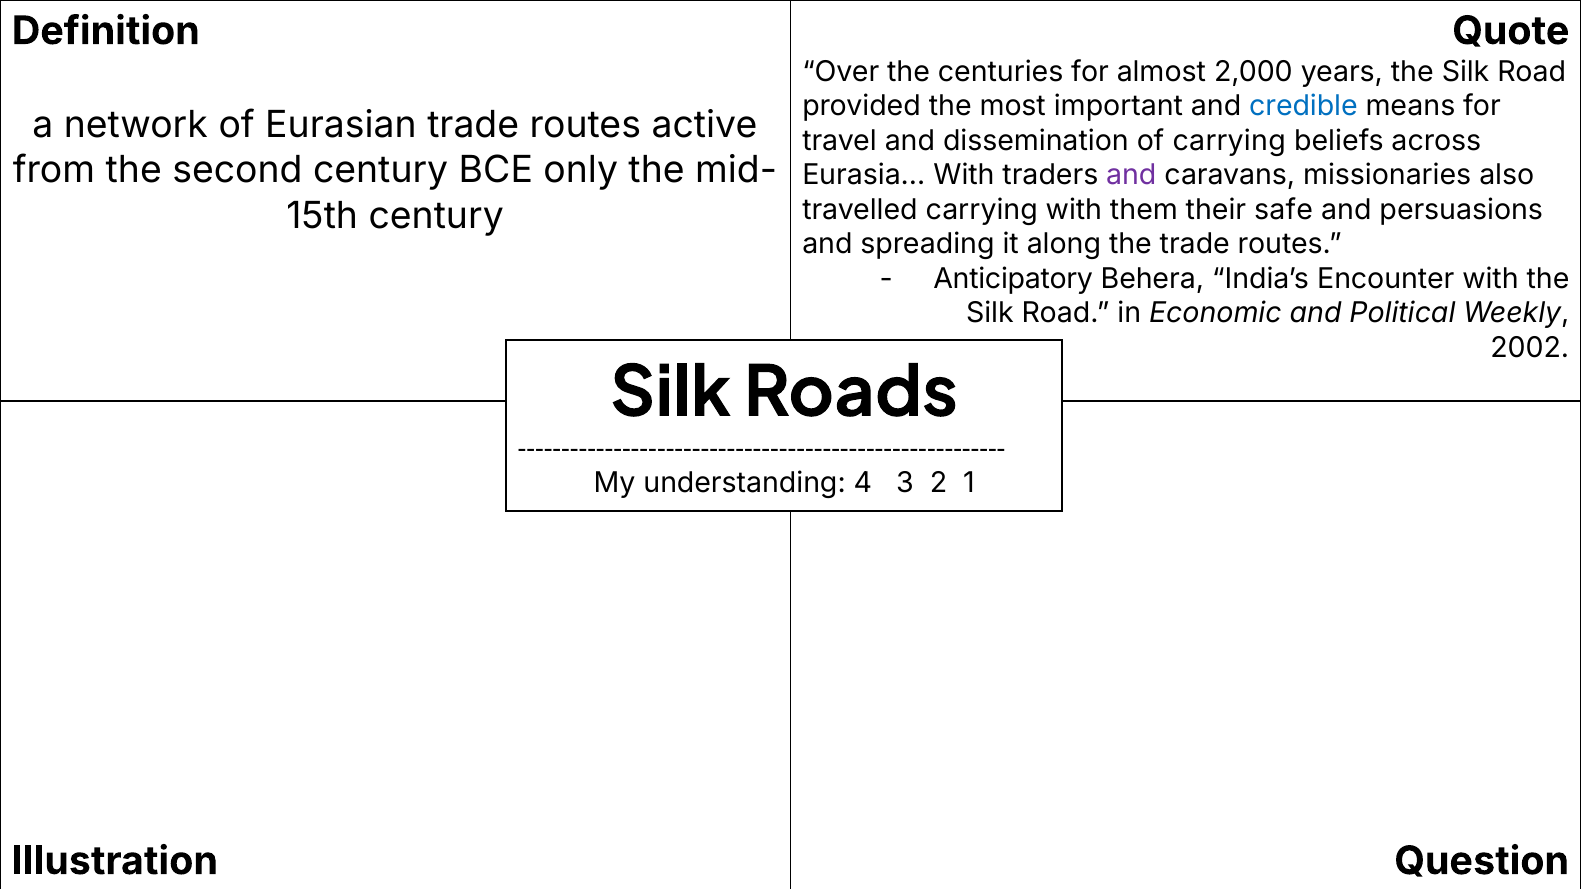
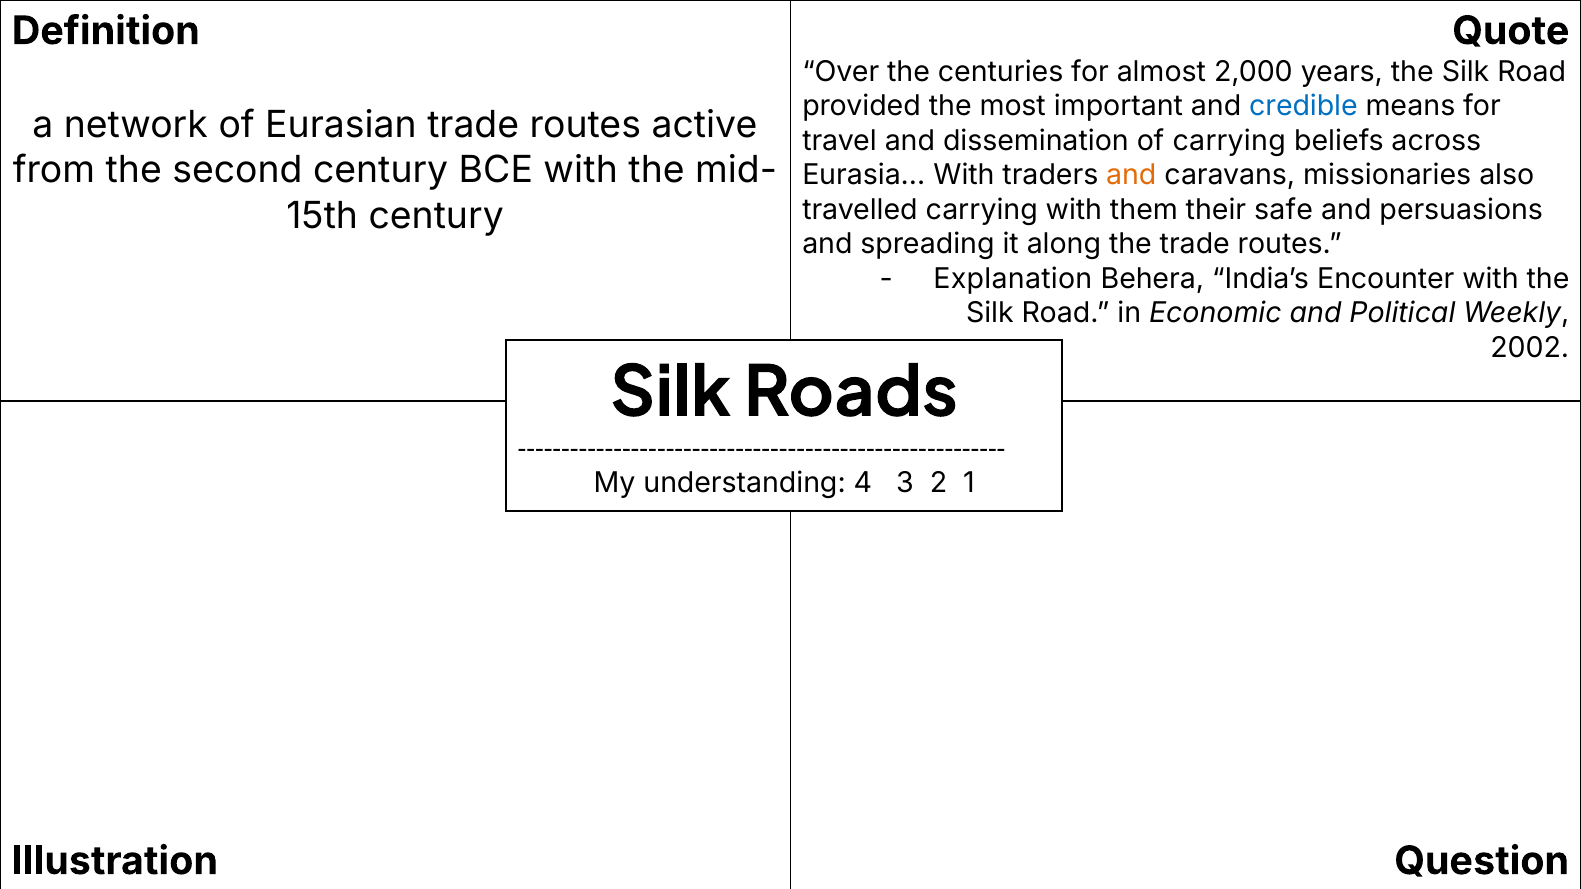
BCE only: only -> with (581, 171)
and colour: purple -> orange (1131, 175)
Anticipatory: Anticipatory -> Explanation (1013, 279)
